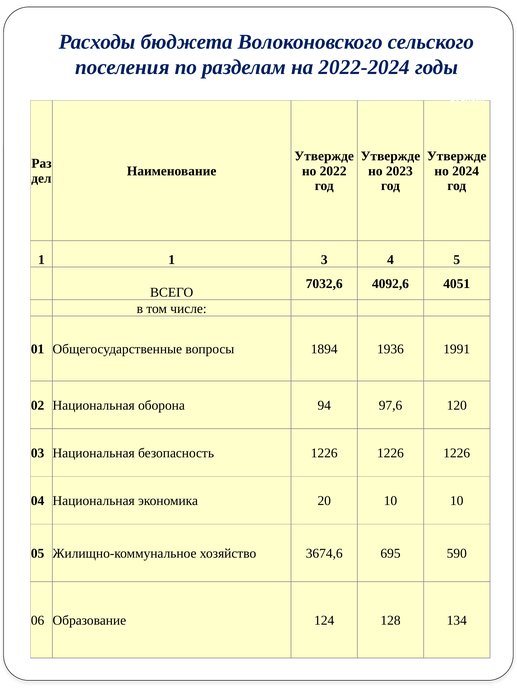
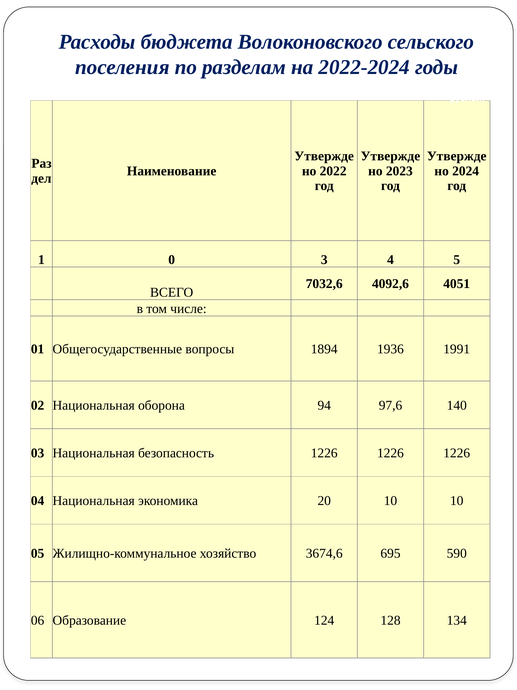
1 1: 1 -> 0 (172, 260)
120: 120 -> 140 (457, 405)
